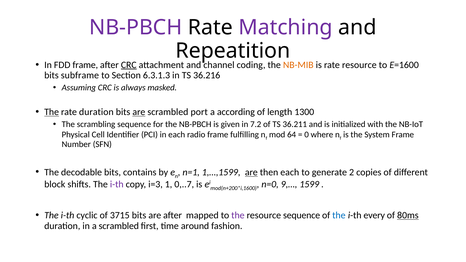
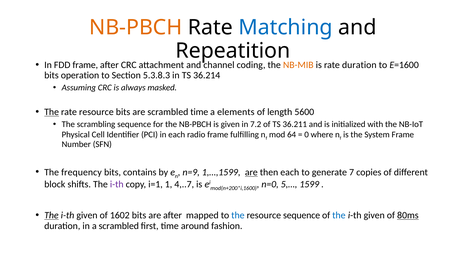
NB-PBCH colour: purple -> orange (136, 28)
Matching colour: purple -> blue (286, 28)
CRC underline: present -> none (129, 65)
rate resource: resource -> duration (359, 65)
subframe: subframe -> operation (80, 75)
6.3.1.3: 6.3.1.3 -> 5.3.8.3 (157, 75)
36.216: 36.216 -> 36.214 (207, 75)
rate duration: duration -> resource (96, 112)
are underline: present -> none (139, 112)
scrambled port: port -> time (199, 112)
according: according -> elements (236, 112)
1300: 1300 -> 5600 (304, 112)
decodable: decodable -> frequency (81, 172)
n=1: n=1 -> n=9 (191, 172)
2: 2 -> 7 (352, 172)
i=3: i=3 -> i=1 (155, 184)
0,..7: 0,..7 -> 4,..7 (184, 184)
9,…: 9,… -> 5,… (289, 184)
The underline: none -> present (51, 215)
cyclic: cyclic -> given (87, 215)
3715: 3715 -> 1602 (120, 215)
the colour: purple -> blue (238, 215)
every: every -> given (374, 215)
